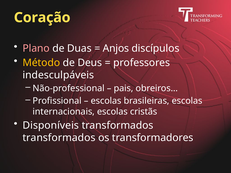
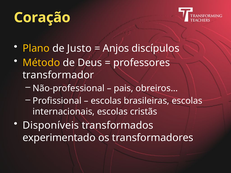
Plano colour: pink -> yellow (36, 48)
Duas: Duas -> Justo (79, 48)
indesculpáveis: indesculpáveis -> transformador (58, 75)
transformados: transformados -> experimentado (59, 138)
